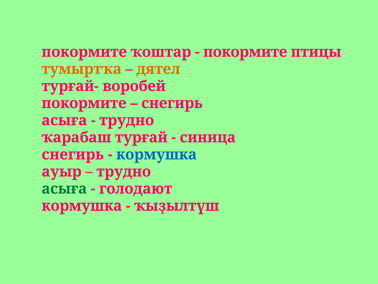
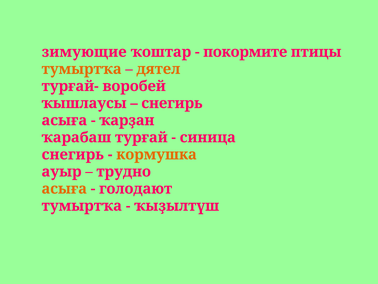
покормите: покормите -> зимующие (84, 52)
покормите: покормите -> ҡышлаусы (84, 103)
трудно: трудно -> ҡарҙан (127, 120)
кормушка colour: blue -> orange (157, 154)
асыға colour: green -> orange (64, 188)
кормушка: кормушка -> тумыртҡа (82, 205)
